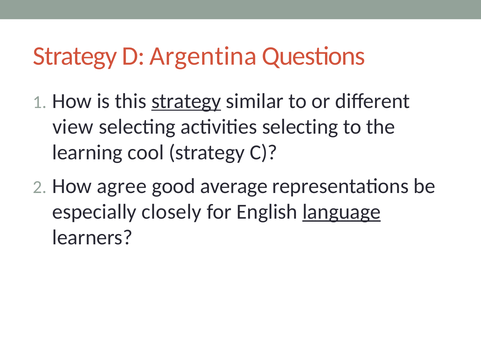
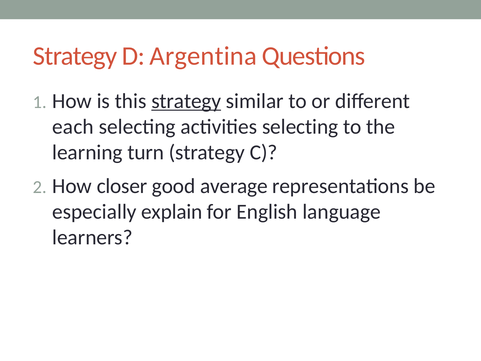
view: view -> each (73, 127)
cool: cool -> turn (146, 152)
agree: agree -> closer (122, 186)
closely: closely -> explain (172, 212)
language underline: present -> none (342, 212)
